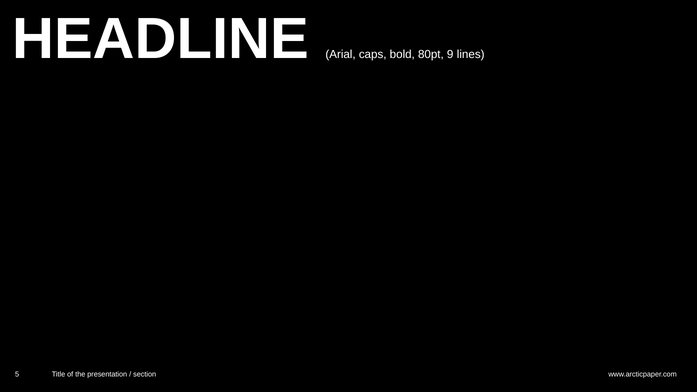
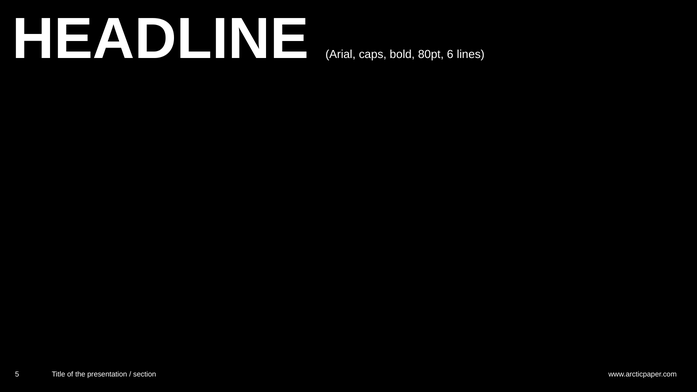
9: 9 -> 6 (450, 55)
